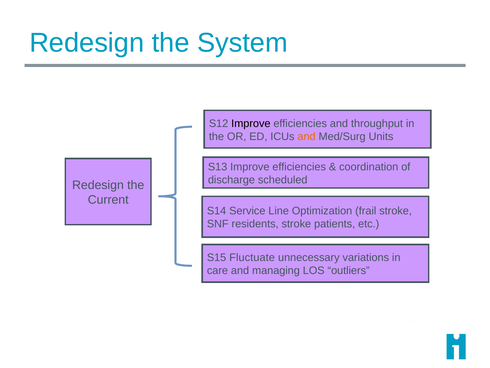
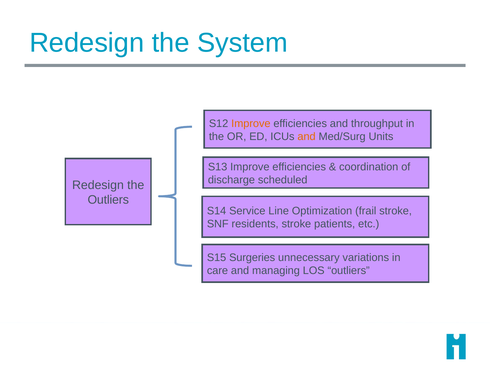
Improve colour: black -> orange (251, 123)
Current: Current -> Outliers (108, 200)
Fluctuate: Fluctuate -> Surgeries (252, 257)
